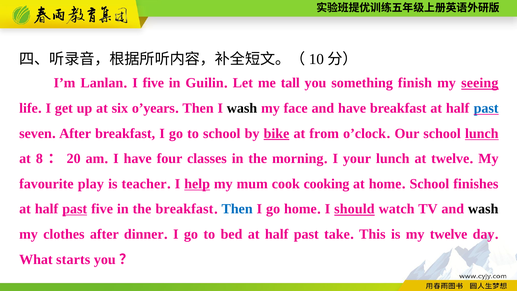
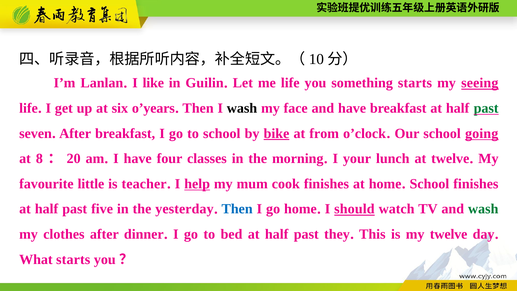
I five: five -> like (153, 83)
me tall: tall -> life (290, 83)
something finish: finish -> starts (415, 83)
past colour: blue -> green (486, 108)
school lunch: lunch -> going (482, 133)
play: play -> little (91, 184)
cook cooking: cooking -> finishes (326, 184)
past underline: present -> none (75, 209)
the breakfast: breakfast -> yesterday (184, 209)
wash colour: black -> green (483, 209)
take: take -> they (337, 234)
